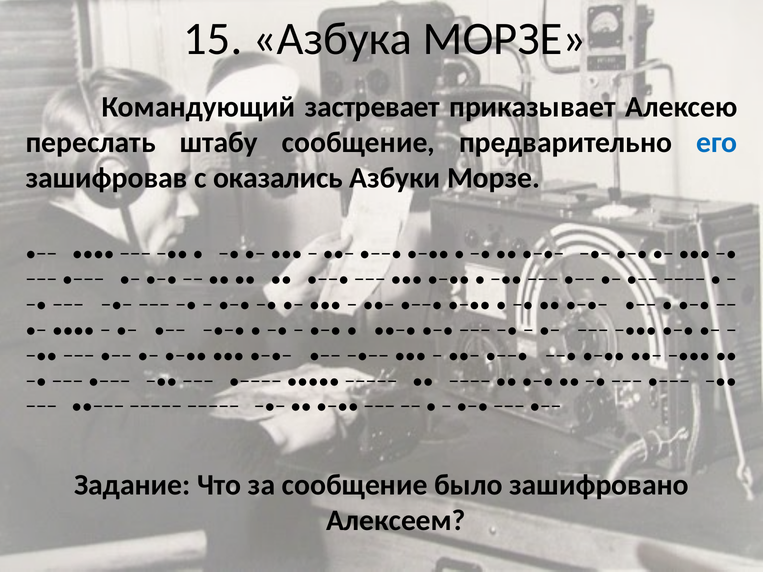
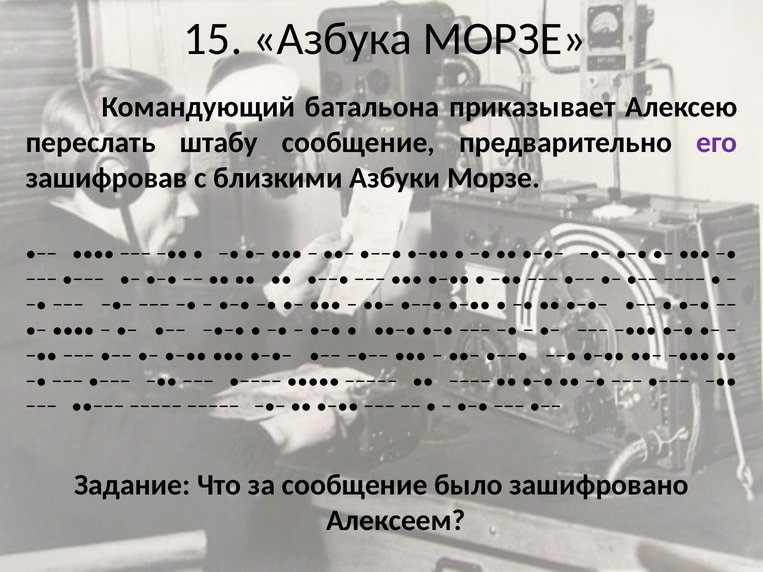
застревает: застревает -> батальона (372, 107)
его colour: blue -> purple (717, 143)
оказались: оказались -> близкими (278, 178)
